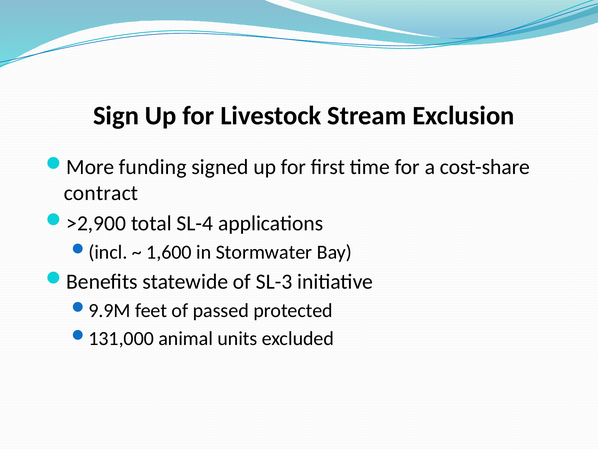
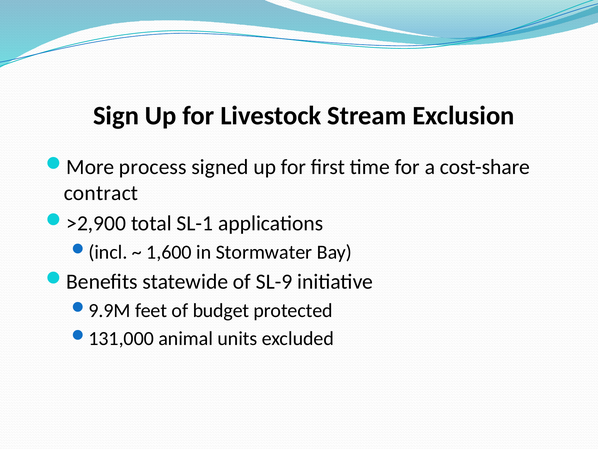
funding: funding -> process (153, 167)
SL-4: SL-4 -> SL-1 (195, 223)
SL-3: SL-3 -> SL-9 (274, 281)
passed: passed -> budget (221, 310)
